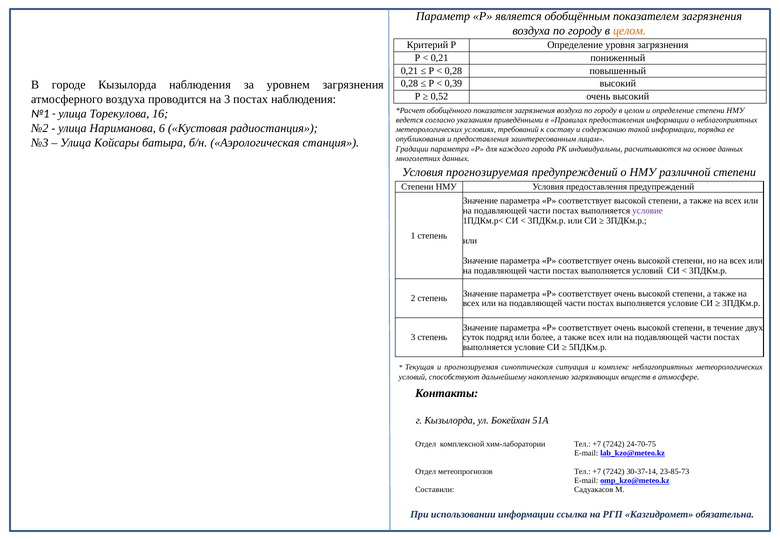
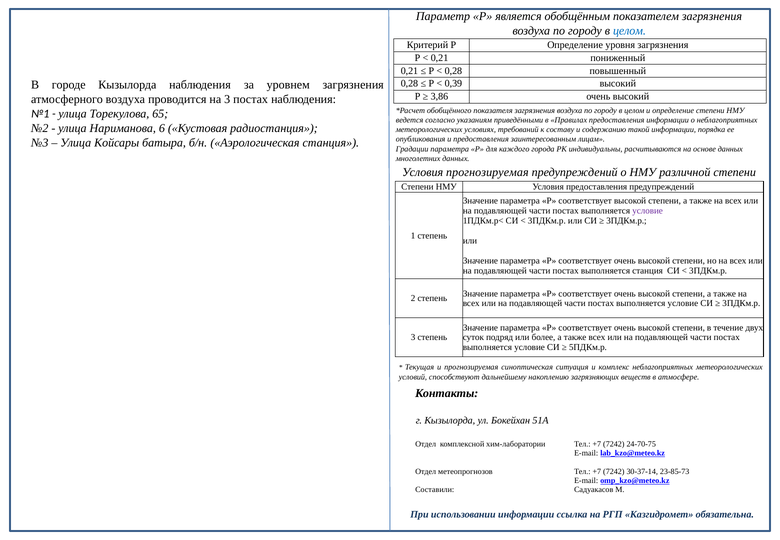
целом colour: orange -> blue (629, 31)
0,52: 0,52 -> 3,86 (439, 97)
16: 16 -> 65 (160, 114)
выполняется условий: условий -> станция (648, 271)
